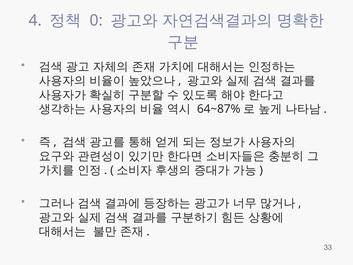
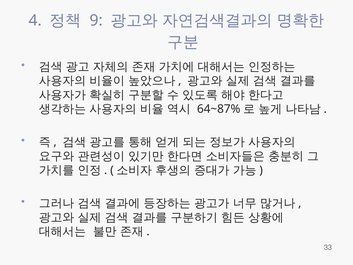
0: 0 -> 9 (96, 20)
